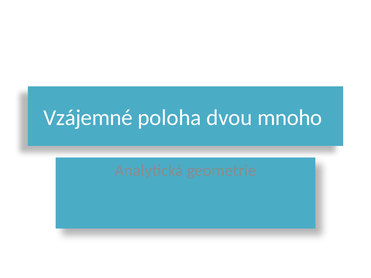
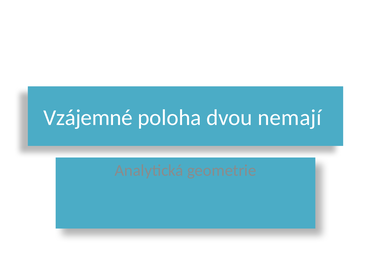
mnoho: mnoho -> nemají (290, 118)
